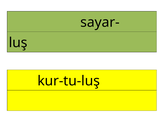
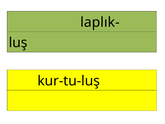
sayar-: sayar- -> laplık- (100, 22)
